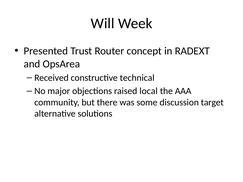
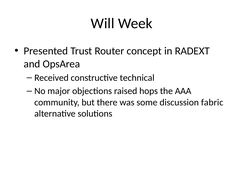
local: local -> hops (149, 91)
target: target -> fabric (212, 102)
